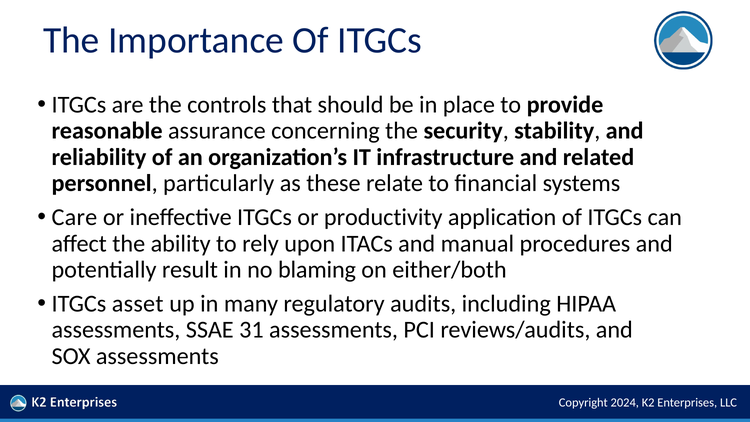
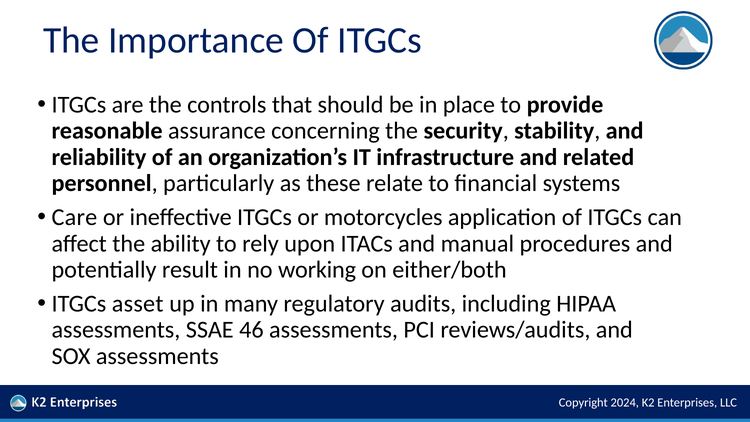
productivity: productivity -> motorcycles (383, 217)
blaming: blaming -> working (317, 270)
31: 31 -> 46 (251, 330)
